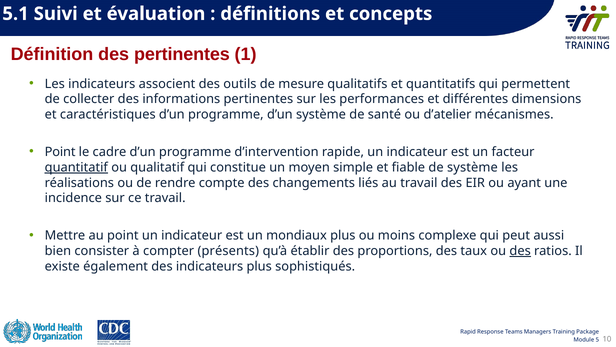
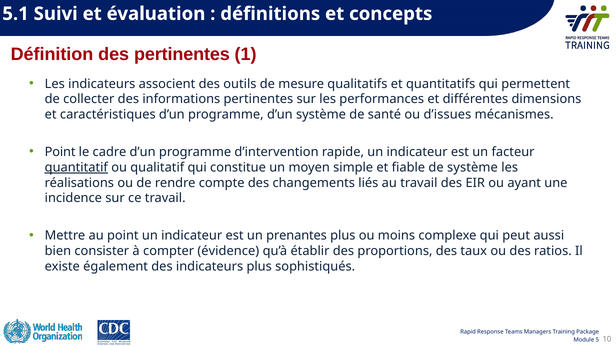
d’atelier: d’atelier -> d’issues (447, 114)
mondiaux: mondiaux -> prenantes (297, 235)
présents: présents -> évidence (228, 251)
des underline: present -> none (520, 251)
